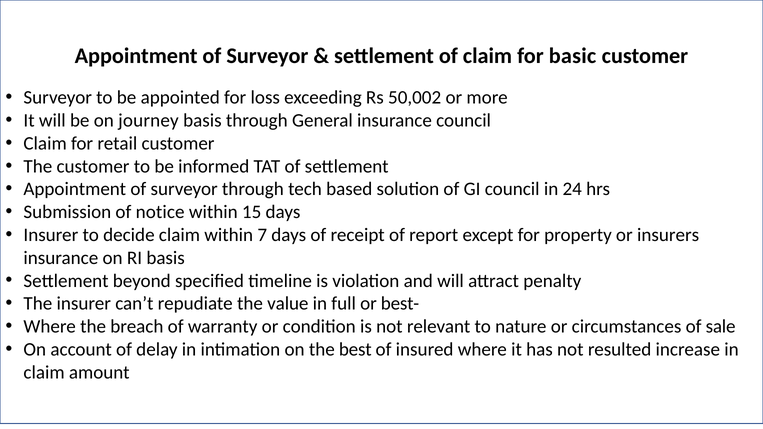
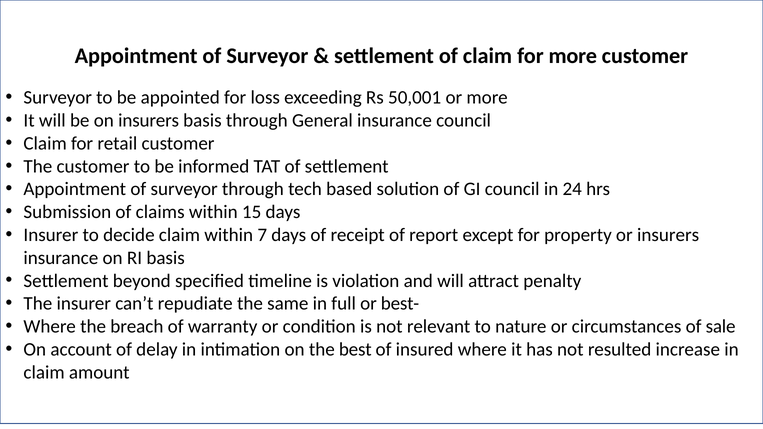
for basic: basic -> more (573, 56)
50,002: 50,002 -> 50,001 (415, 98)
on journey: journey -> insurers (149, 121)
notice: notice -> claims (160, 212)
value: value -> same (288, 304)
